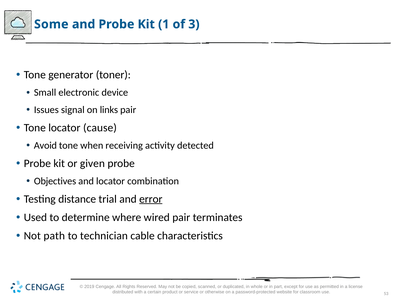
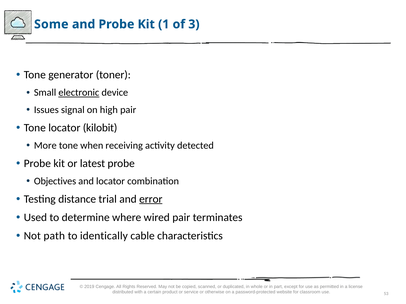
electronic underline: none -> present (79, 93)
links: links -> high (109, 110)
cause: cause -> kilobit (100, 128)
Avoid: Avoid -> More (45, 146)
given: given -> latest (93, 164)
technician: technician -> identically (104, 236)
